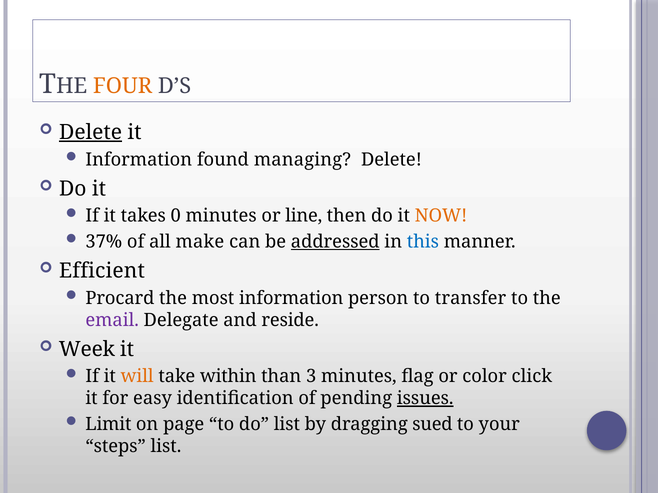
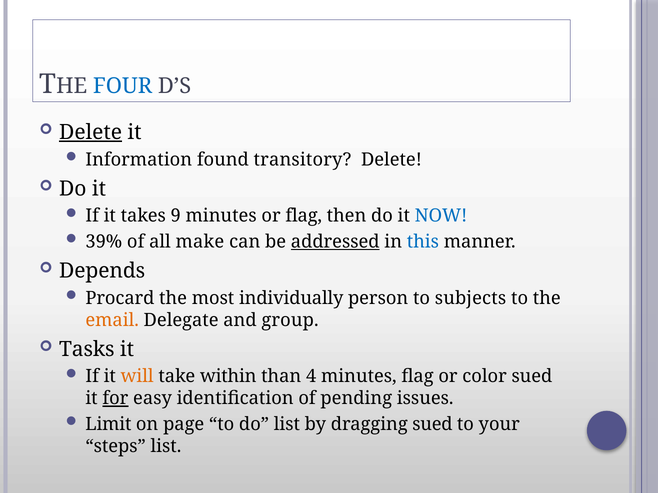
FOUR colour: orange -> blue (123, 86)
managing: managing -> transitory (302, 160)
0: 0 -> 9 (176, 216)
or line: line -> flag (304, 216)
NOW colour: orange -> blue (441, 216)
37%: 37% -> 39% (104, 242)
Efficient: Efficient -> Depends (102, 271)
most information: information -> individually (291, 298)
transfer: transfer -> subjects (471, 298)
email colour: purple -> orange (112, 320)
reside: reside -> group (290, 320)
Week: Week -> Tasks (87, 350)
3: 3 -> 4 (311, 377)
color click: click -> sued (532, 377)
for underline: none -> present (115, 399)
issues underline: present -> none (425, 399)
